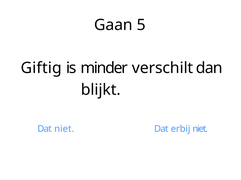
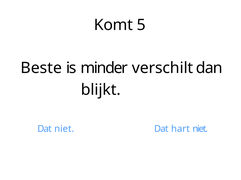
Gaan: Gaan -> Komt (113, 25)
Giftig: Giftig -> Beste (41, 68)
erbĳ: erbĳ -> hart (180, 129)
